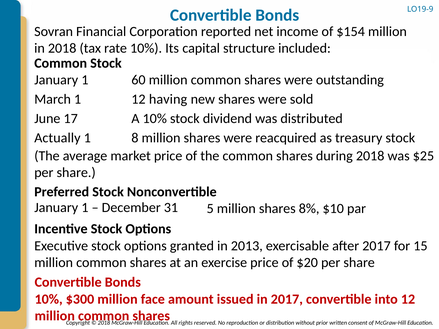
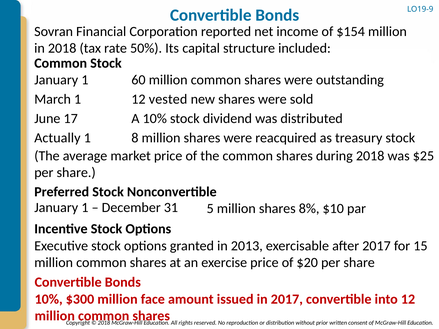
rate 10%: 10% -> 50% (146, 48)
having: having -> vested (168, 99)
